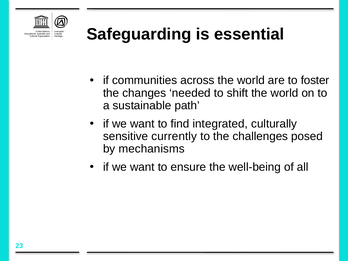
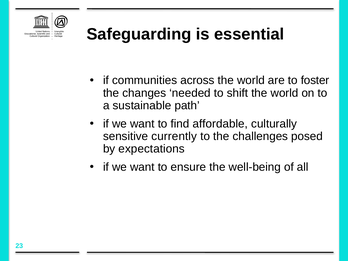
integrated: integrated -> affordable (220, 124)
mechanisms: mechanisms -> expectations (152, 149)
